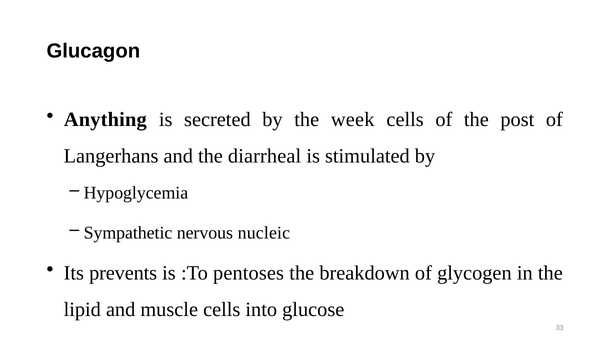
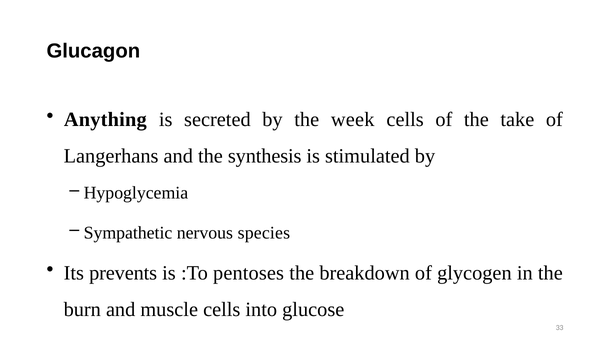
post: post -> take (517, 119)
diarrheal: diarrheal -> synthesis (265, 156)
nucleic: nucleic -> species (264, 233)
lipid: lipid -> burn (82, 310)
